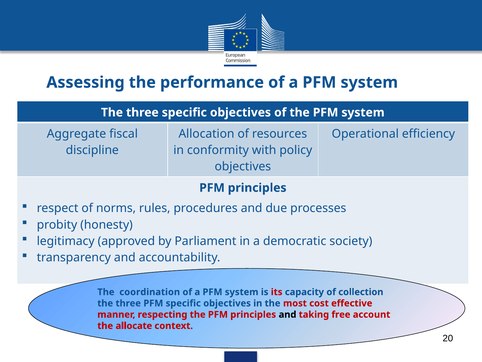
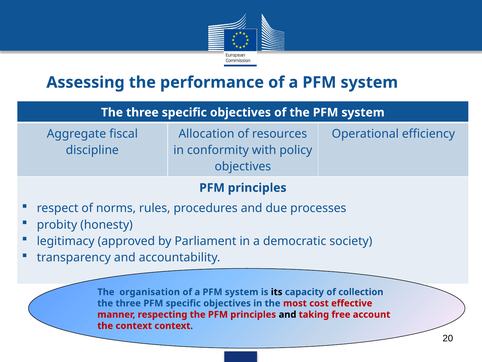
coordination: coordination -> organisation (150, 292)
its colour: red -> black (277, 292)
the allocate: allocate -> context (134, 325)
